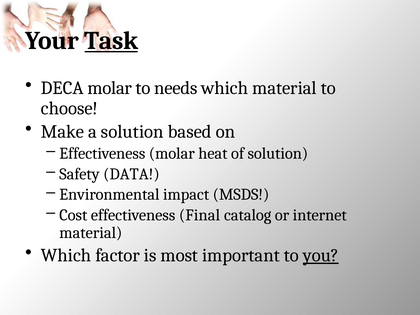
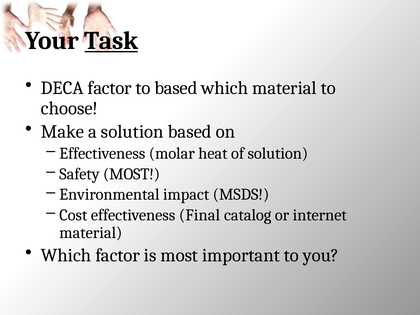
DECA molar: molar -> factor (110, 88)
to needs: needs -> based (176, 88)
Safety DATA: DATA -> MOST (132, 174)
you underline: present -> none (321, 255)
